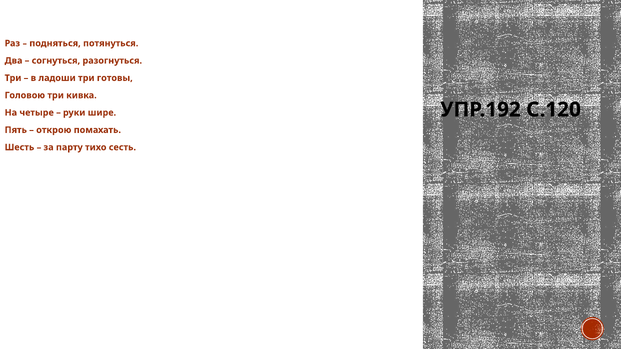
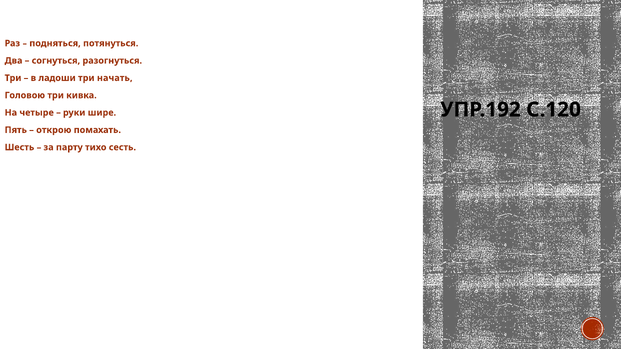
готовы: готовы -> начать (115, 78)
